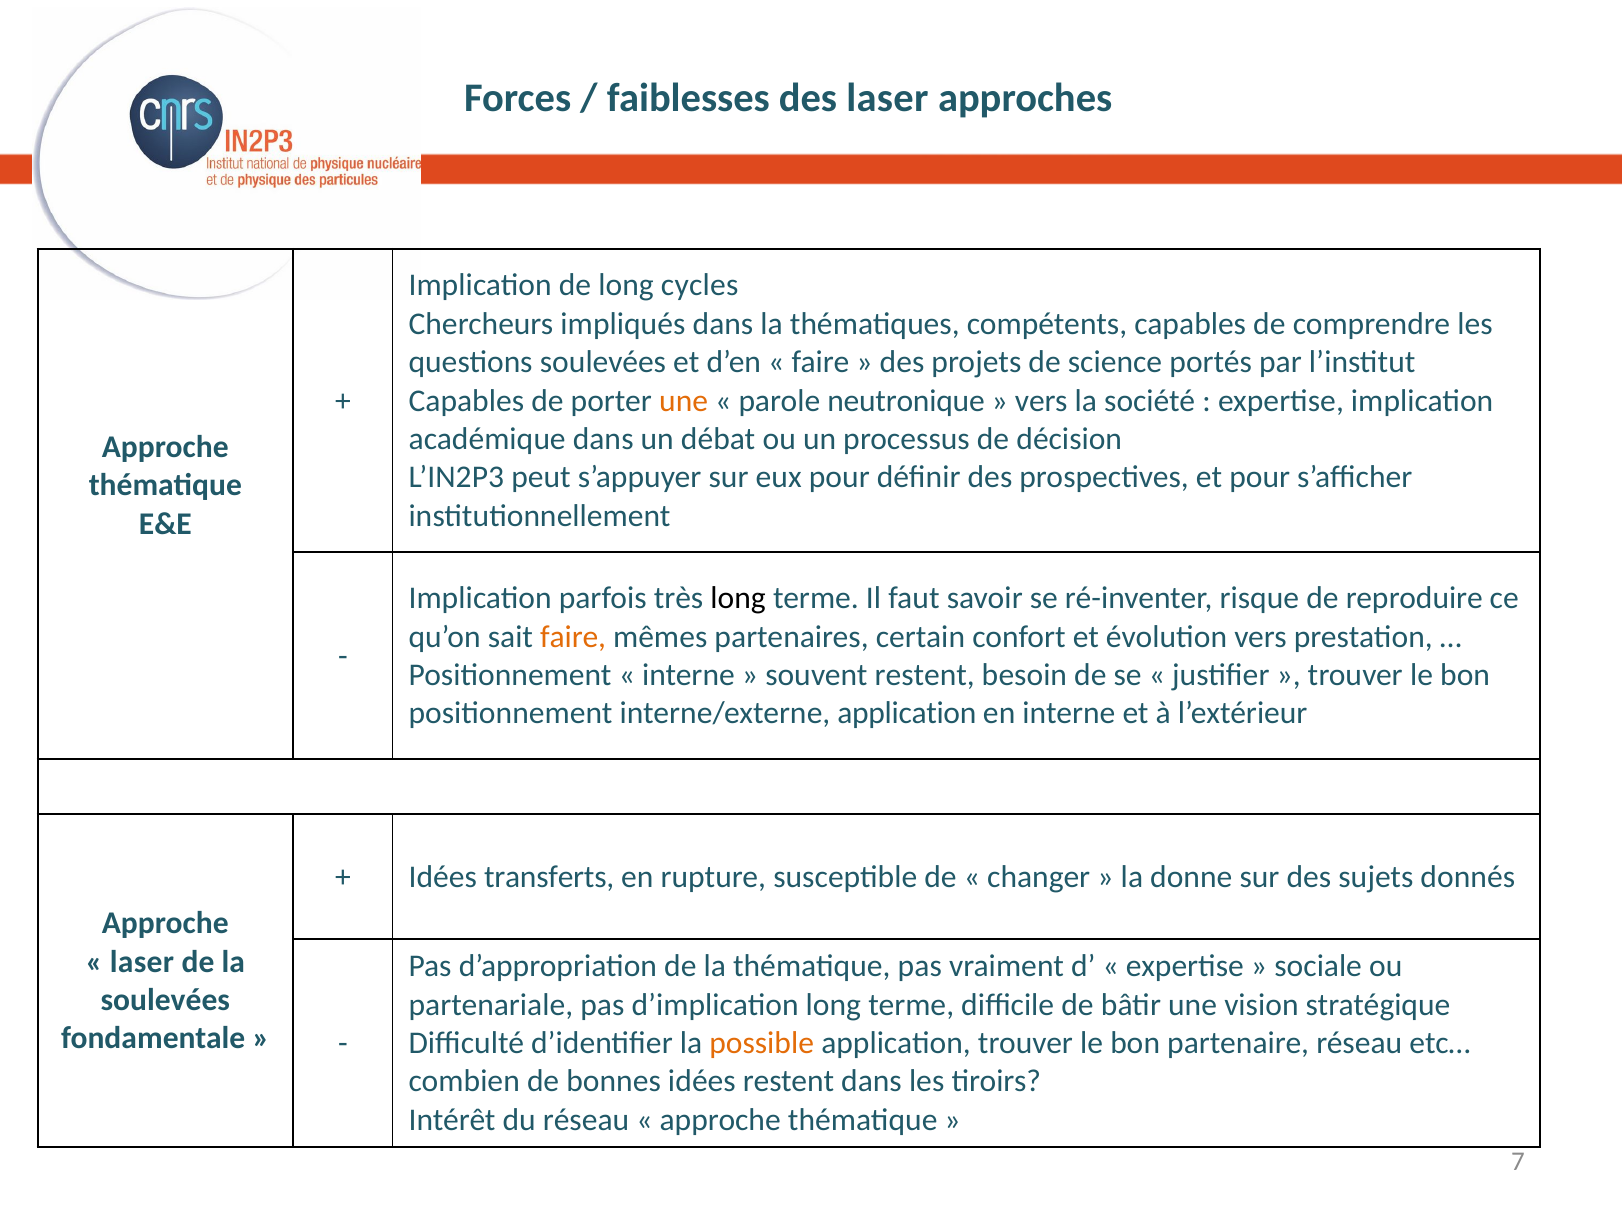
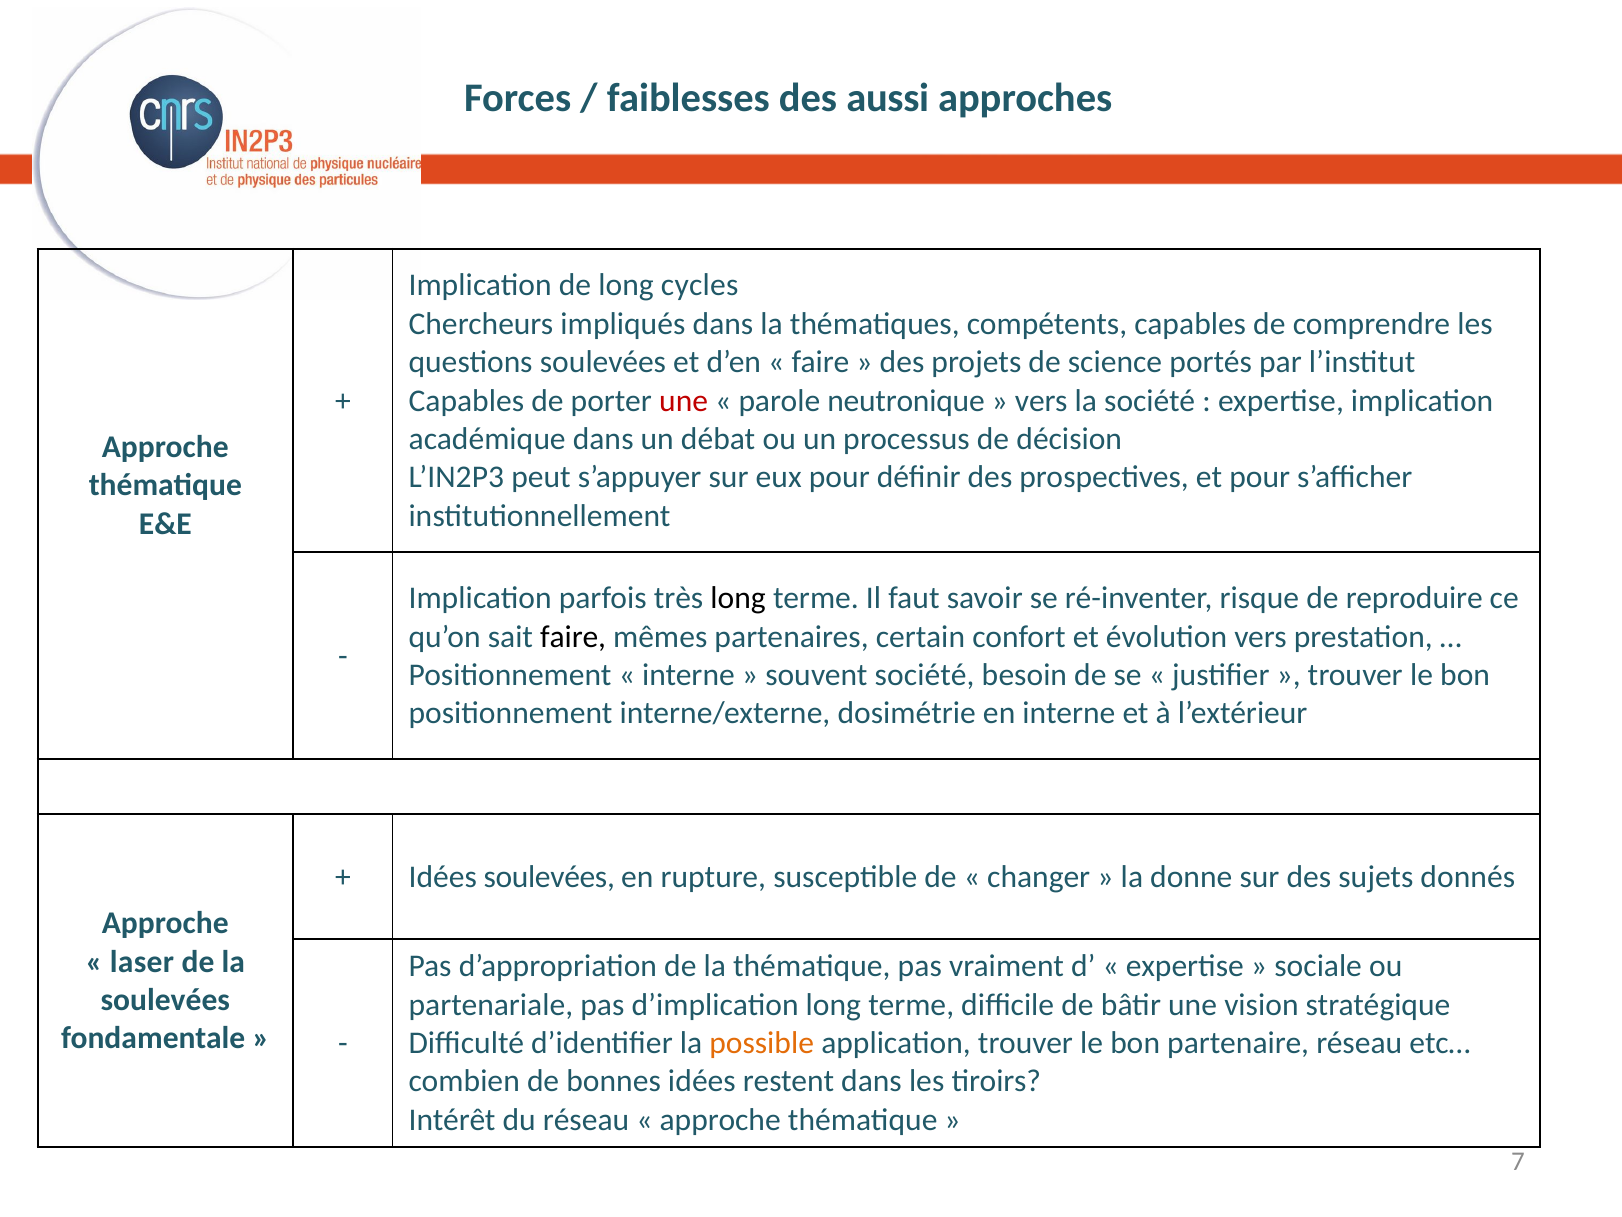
des laser: laser -> aussi (888, 98)
une colour: orange -> red (684, 401)
faire colour: orange -> black (573, 636)
souvent restent: restent -> société (925, 675)
interne/externe application: application -> dosimétrie (907, 713)
Idées transferts: transferts -> soulevées (549, 876)
